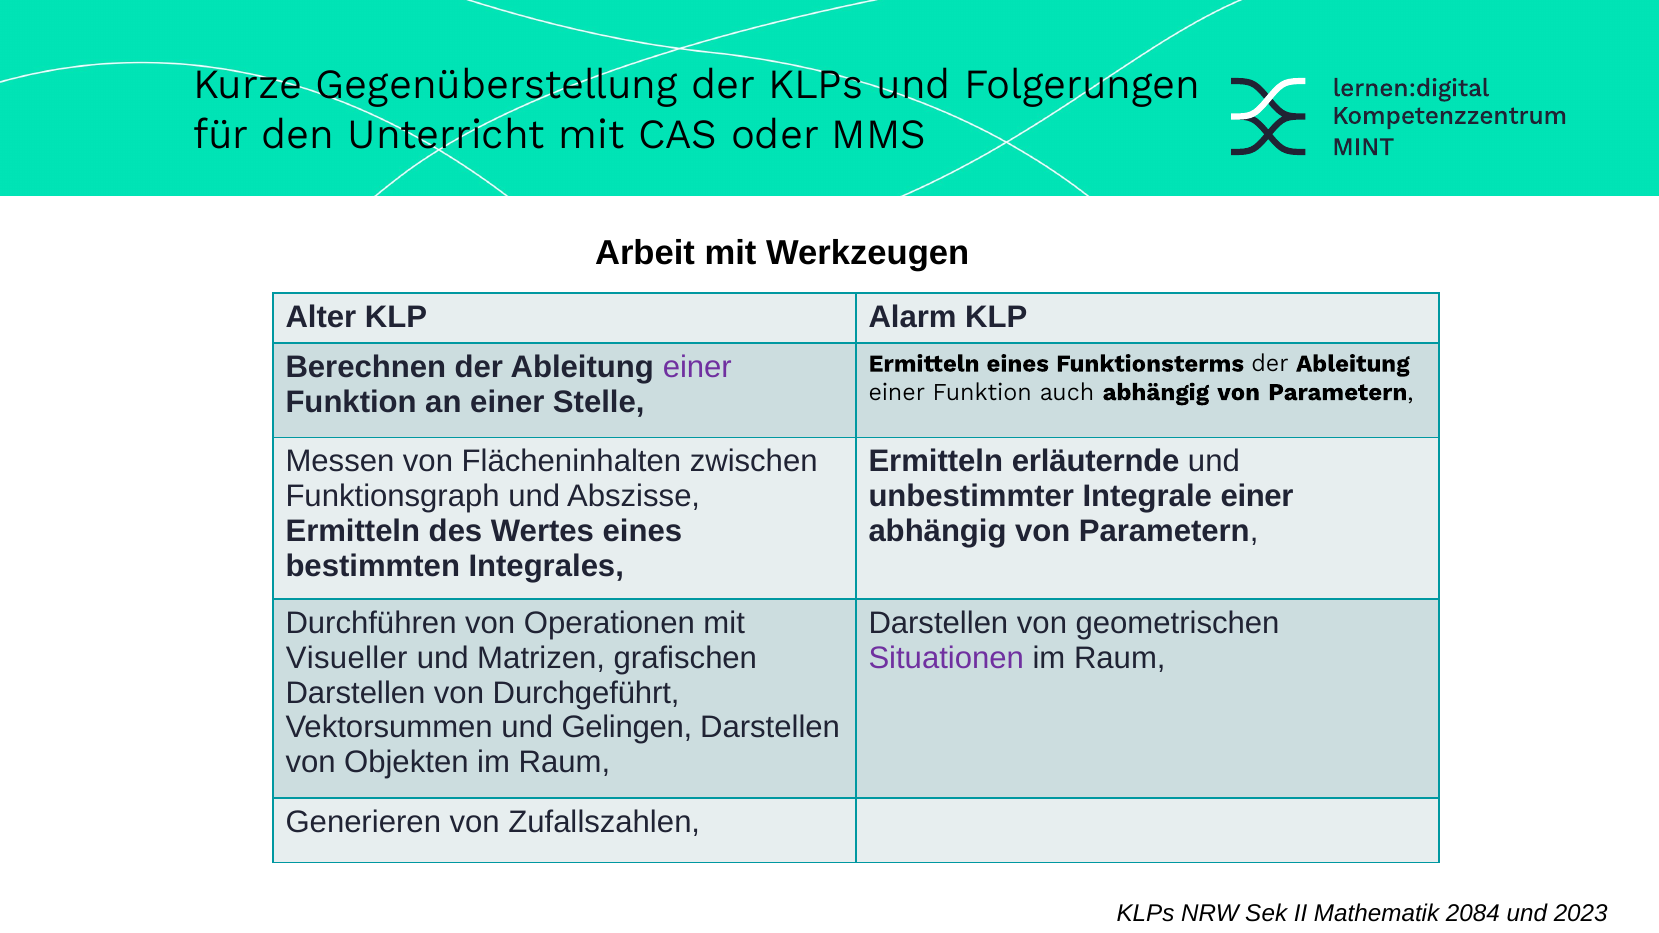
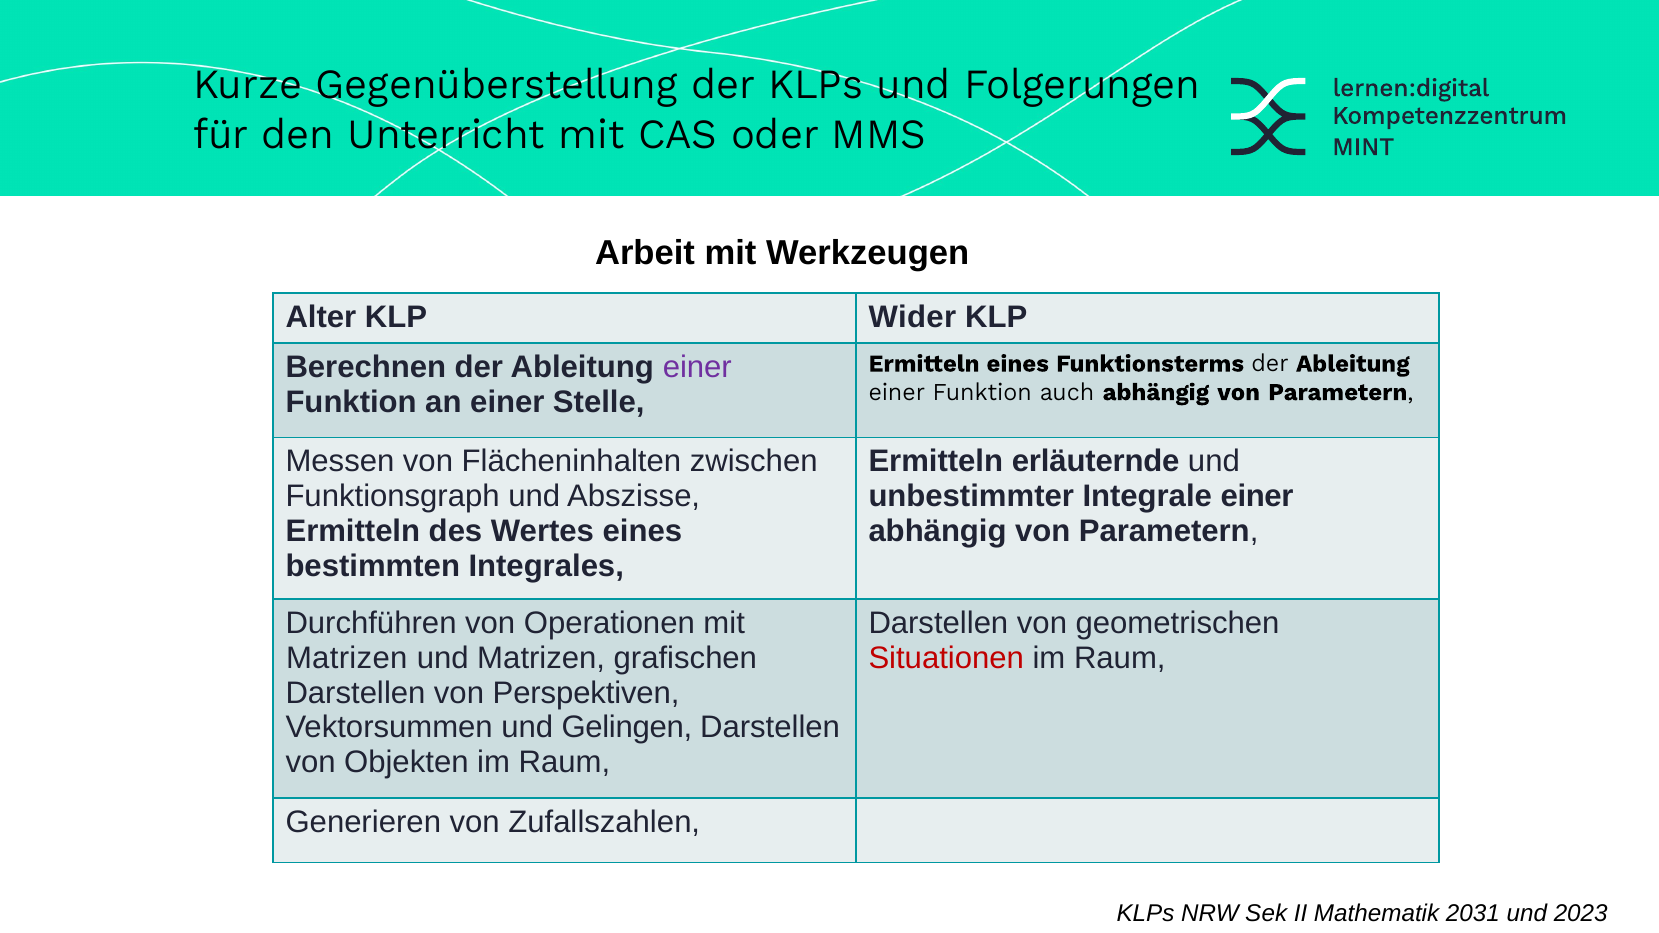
Alarm: Alarm -> Wider (912, 317)
Visueller: Visueller -> Matrizen (347, 658)
Situationen colour: purple -> red (946, 658)
Durchgeführt: Durchgeführt -> Perspektiven (586, 693)
2084: 2084 -> 2031 (1473, 914)
